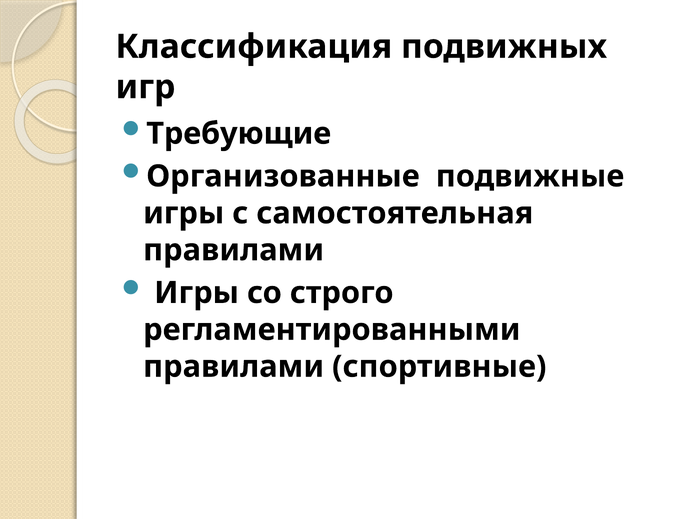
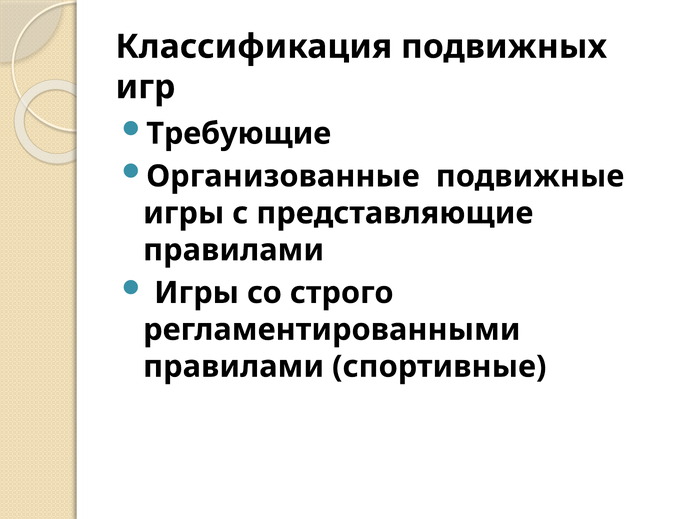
самостоятельная: самостоятельная -> представляющие (395, 213)
